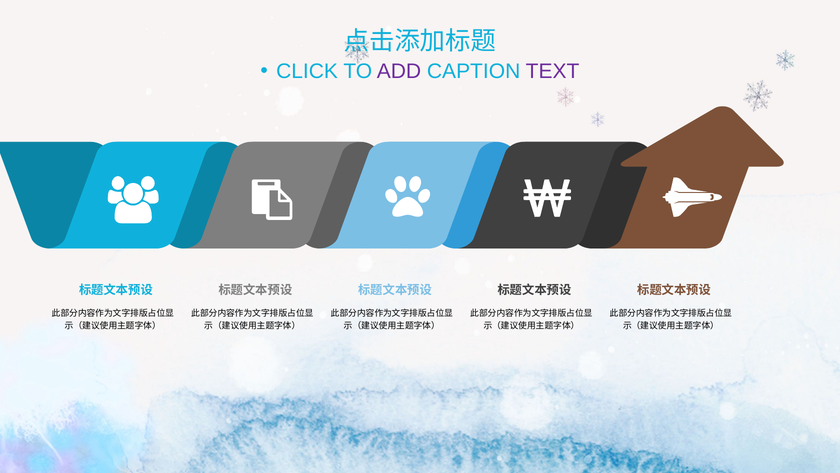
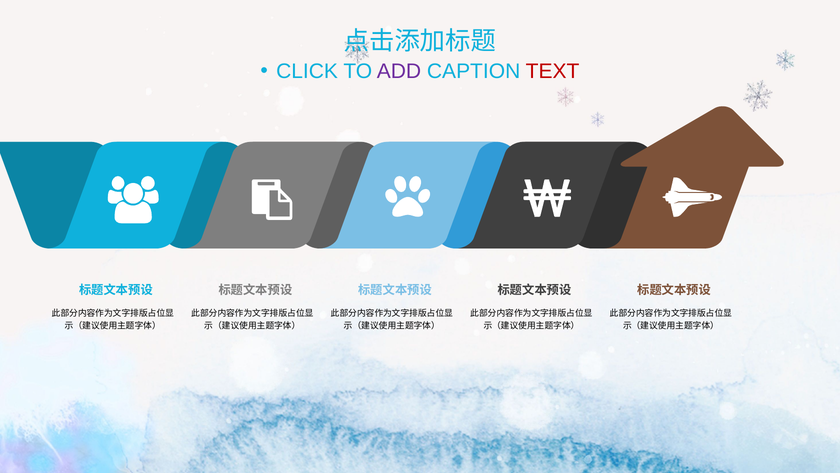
TEXT colour: purple -> red (553, 71)
